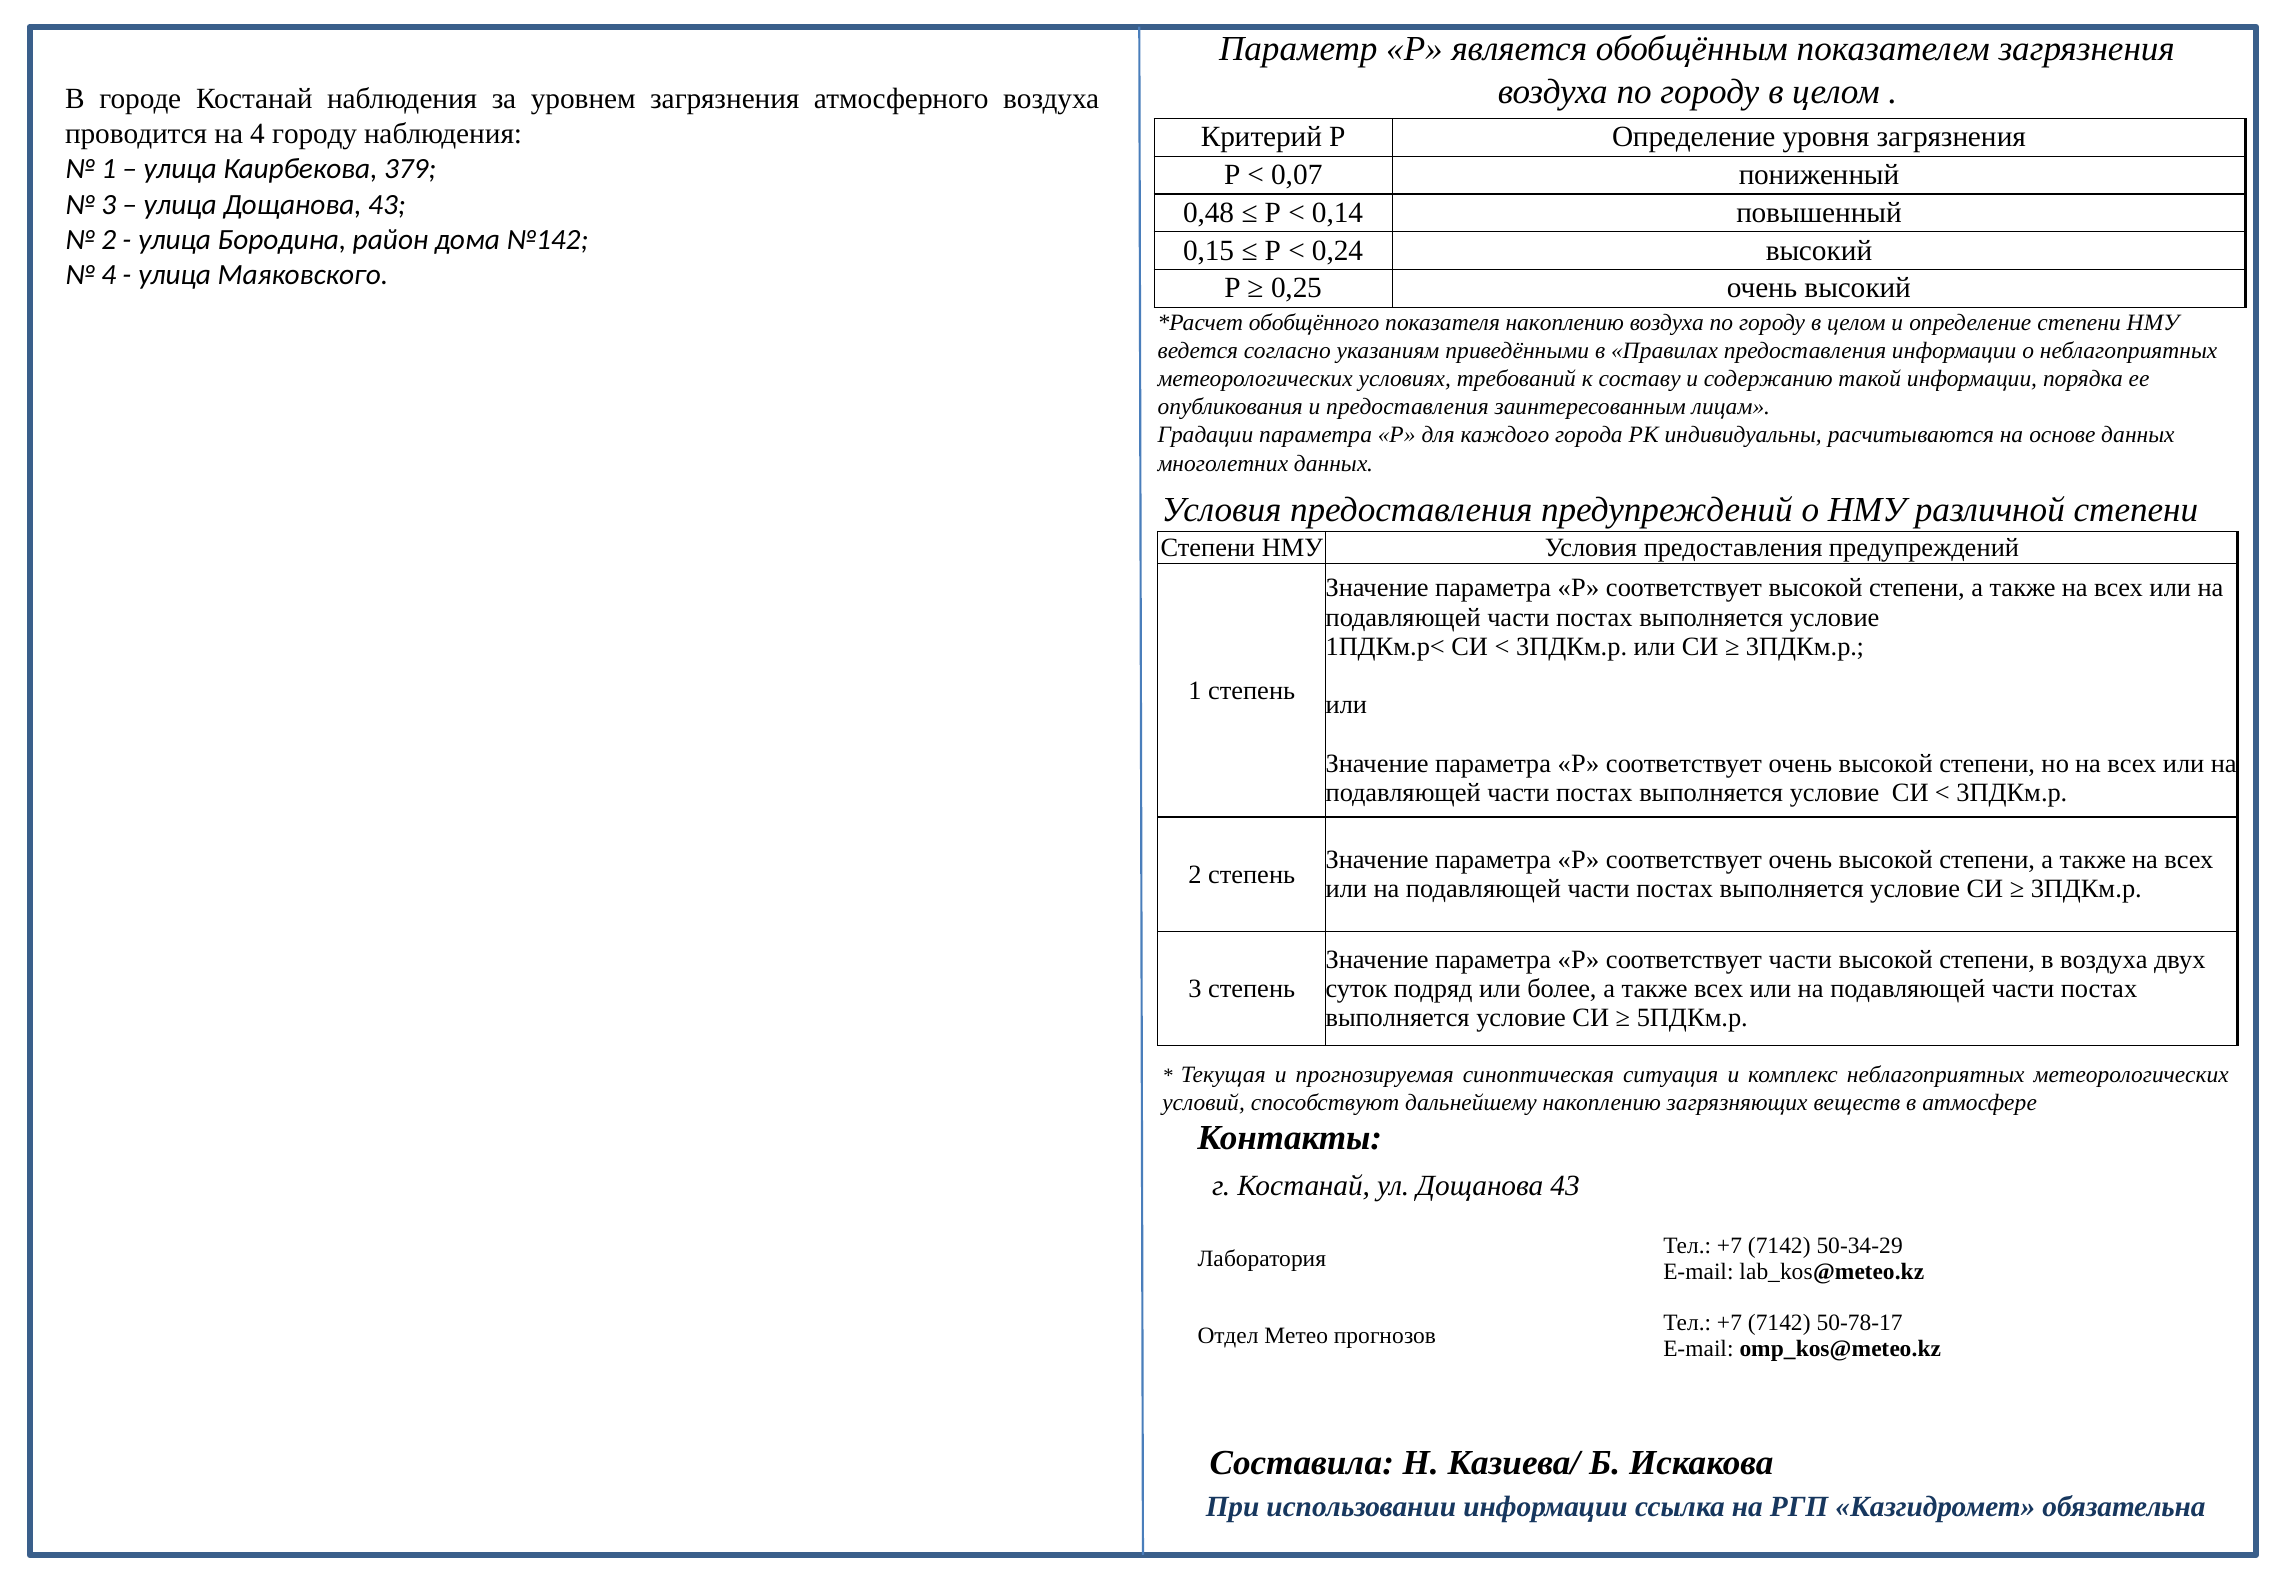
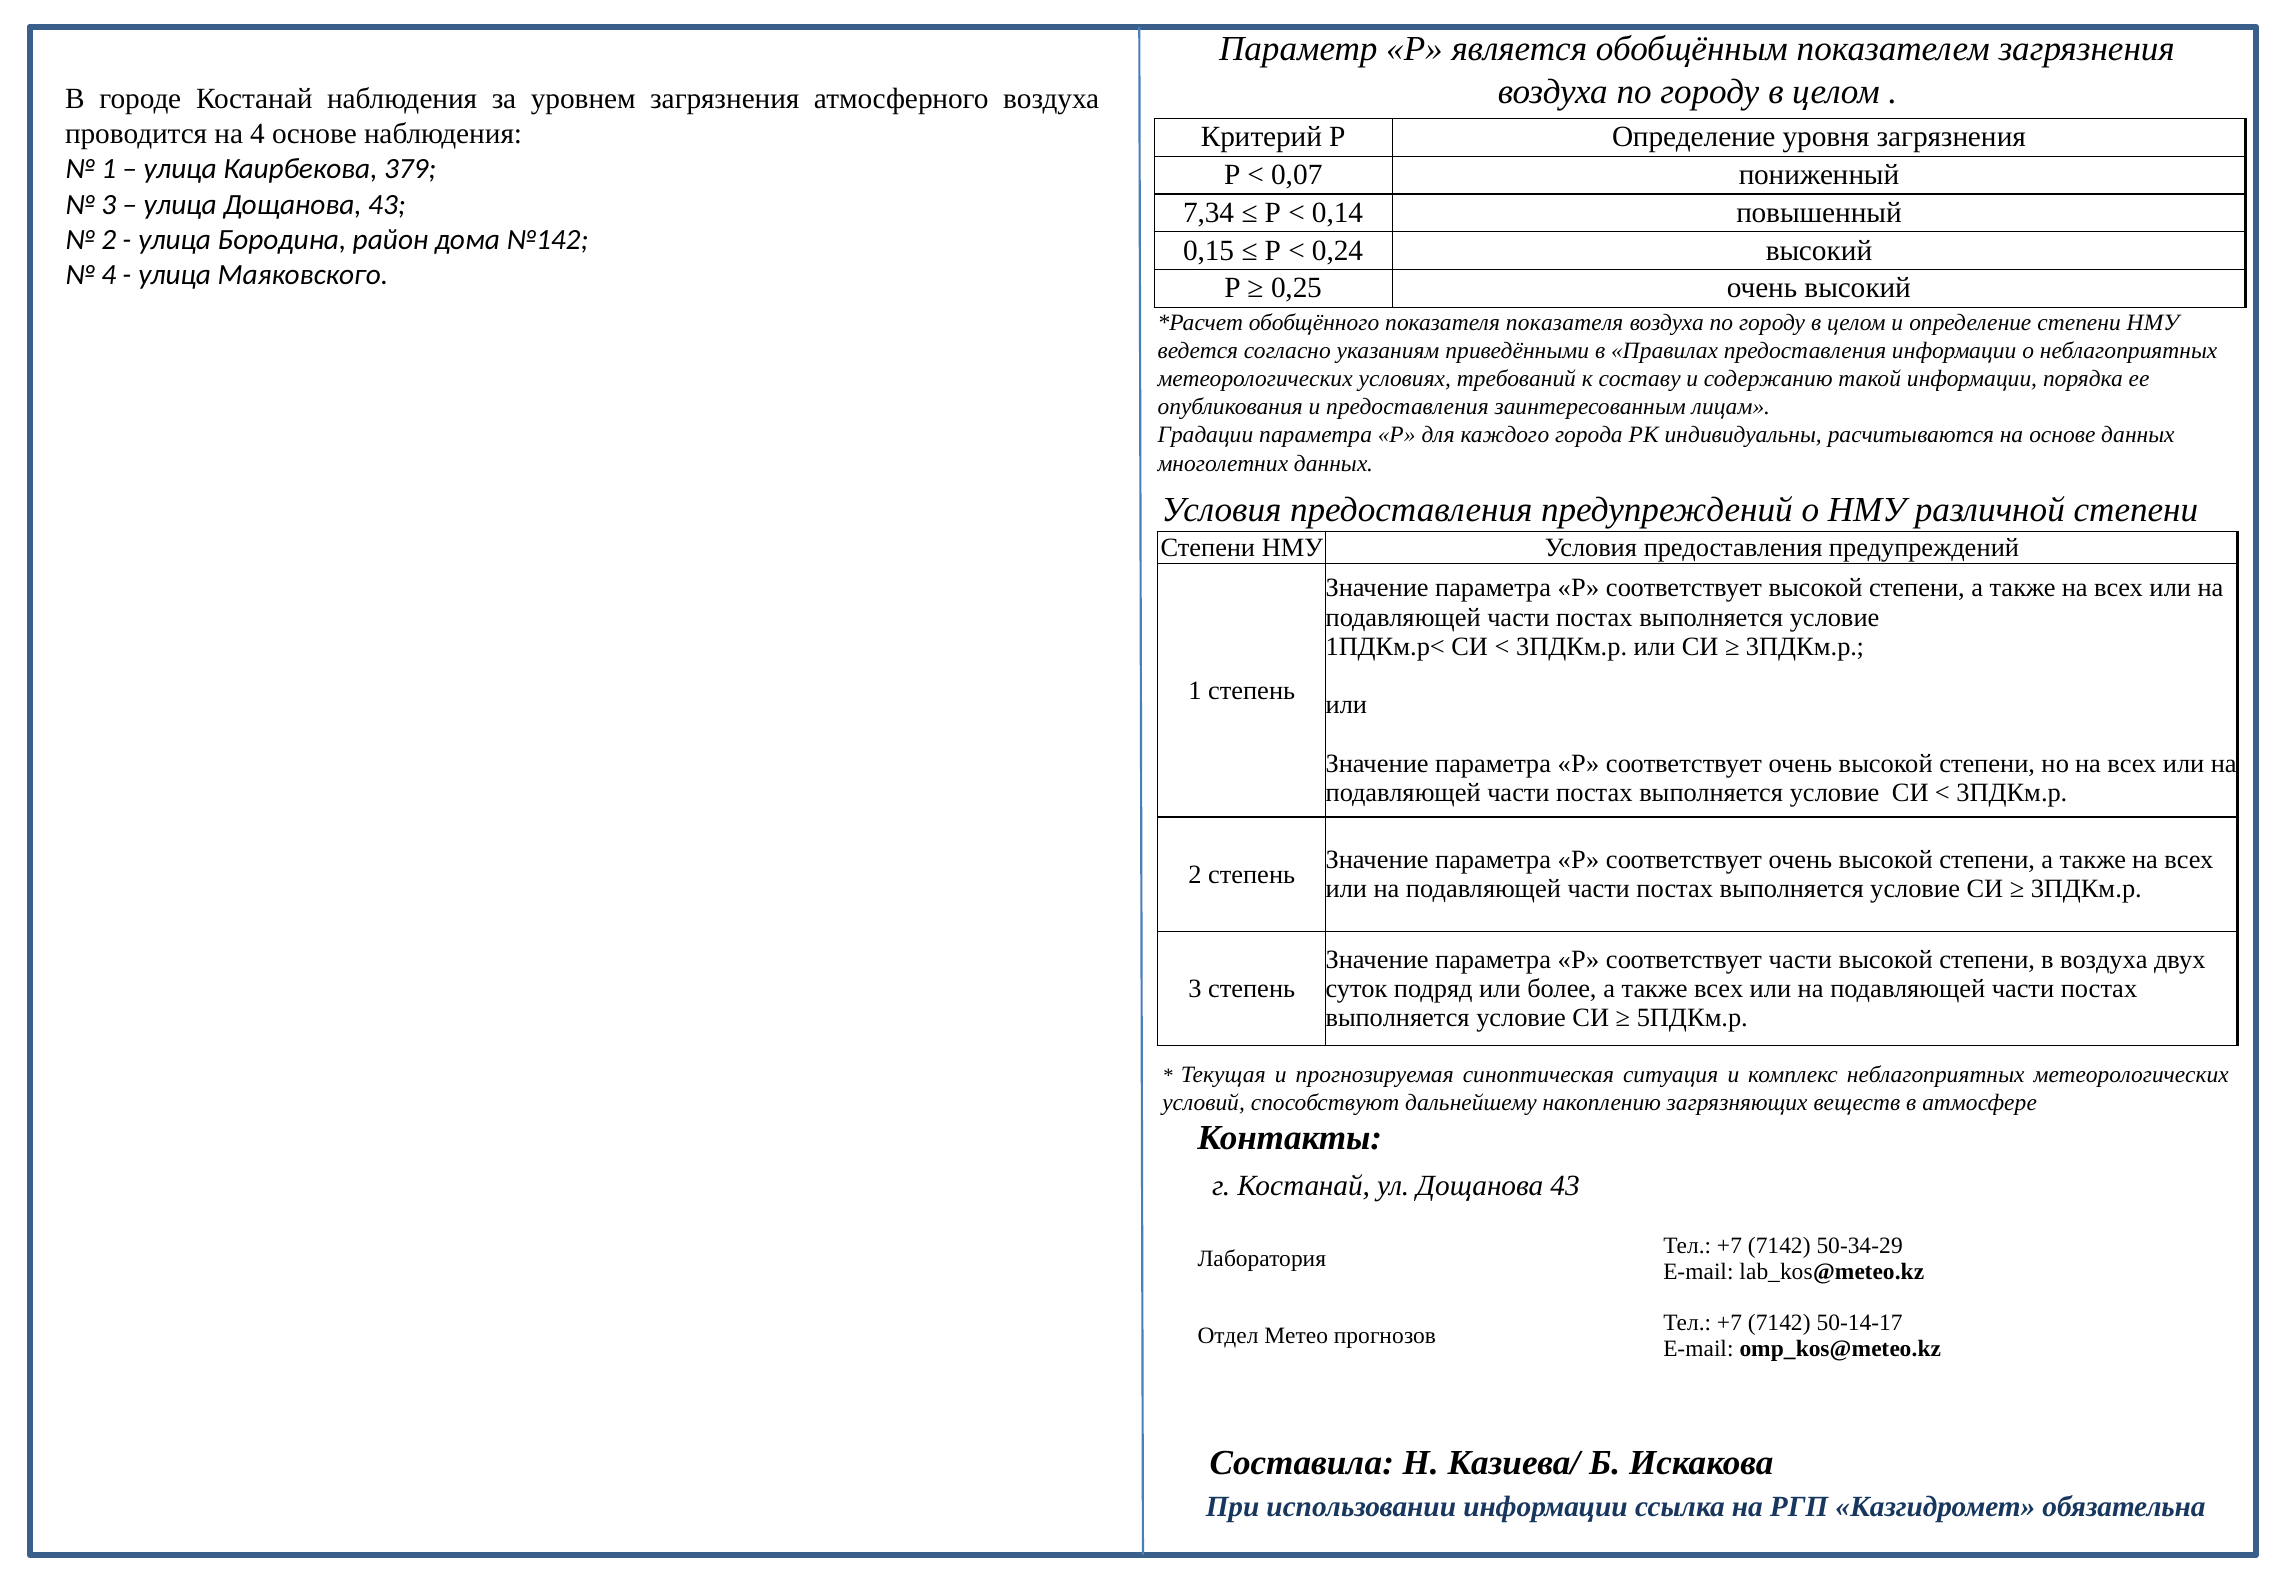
4 городу: городу -> основе (315, 134)
0,48: 0,48 -> 7,34 (1209, 213)
показателя накоплению: накоплению -> показателя (1565, 323)
50-78-17: 50-78-17 -> 50-14-17 (1860, 1323)
